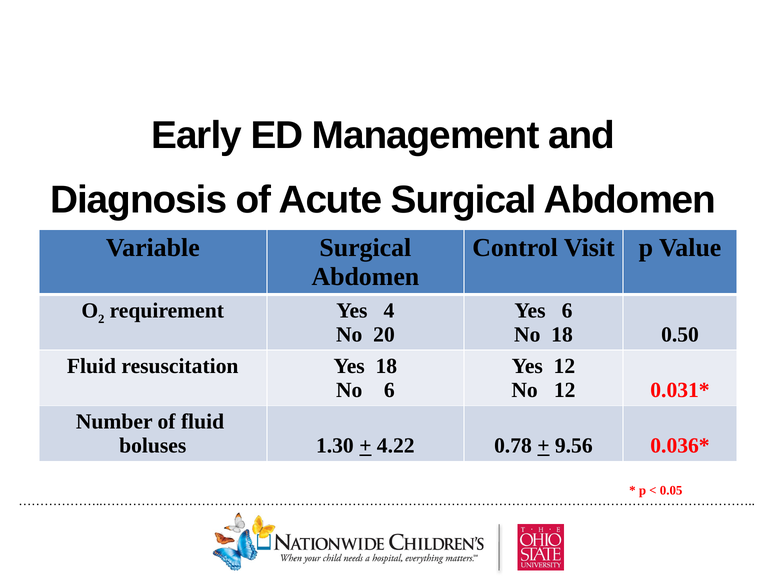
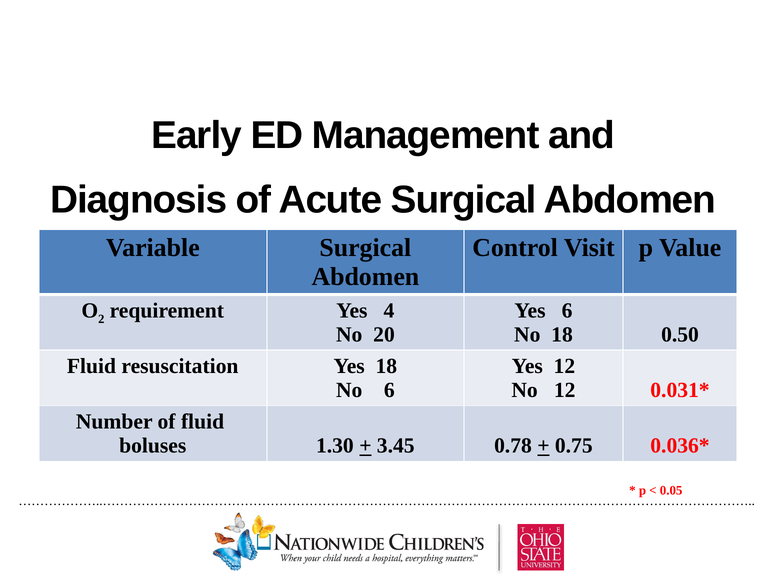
4.22: 4.22 -> 3.45 (396, 446)
9.56: 9.56 -> 0.75 (574, 446)
